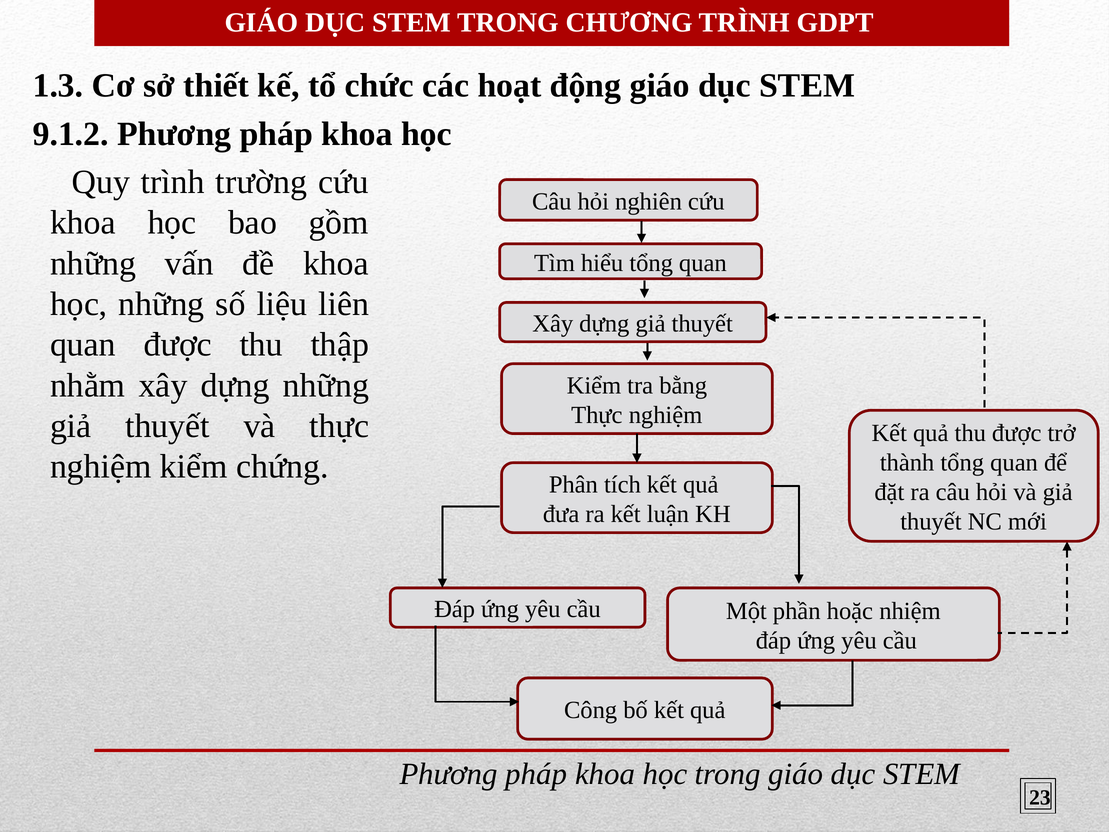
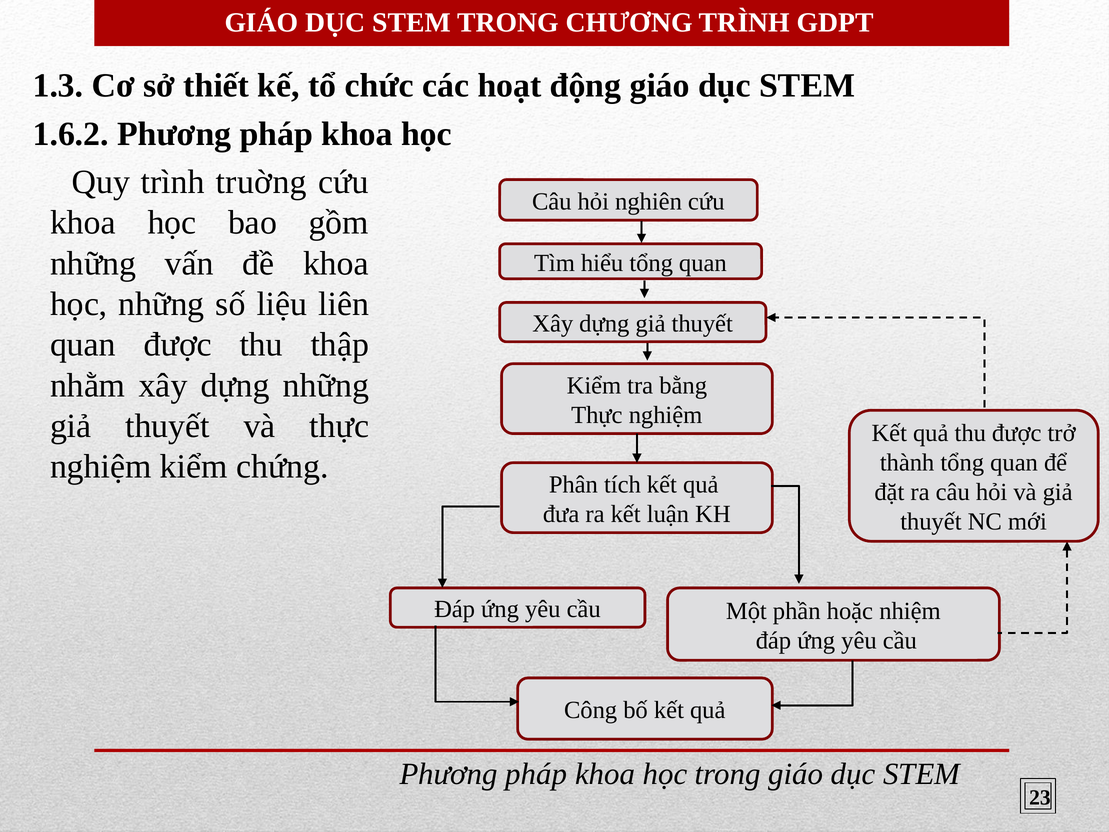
9.1.2: 9.1.2 -> 1.6.2 (71, 134)
trường: trường -> truờng (261, 182)
